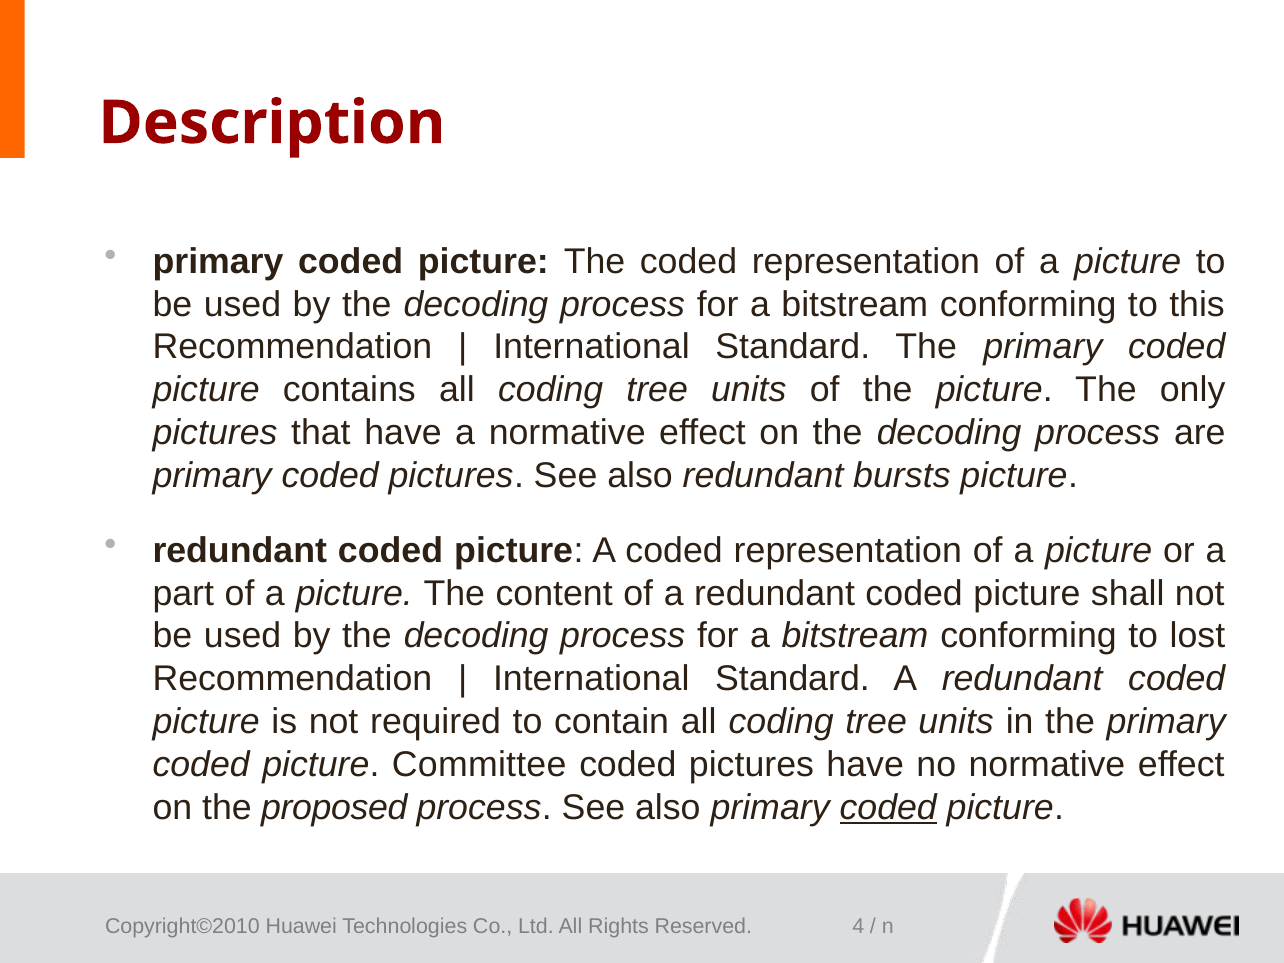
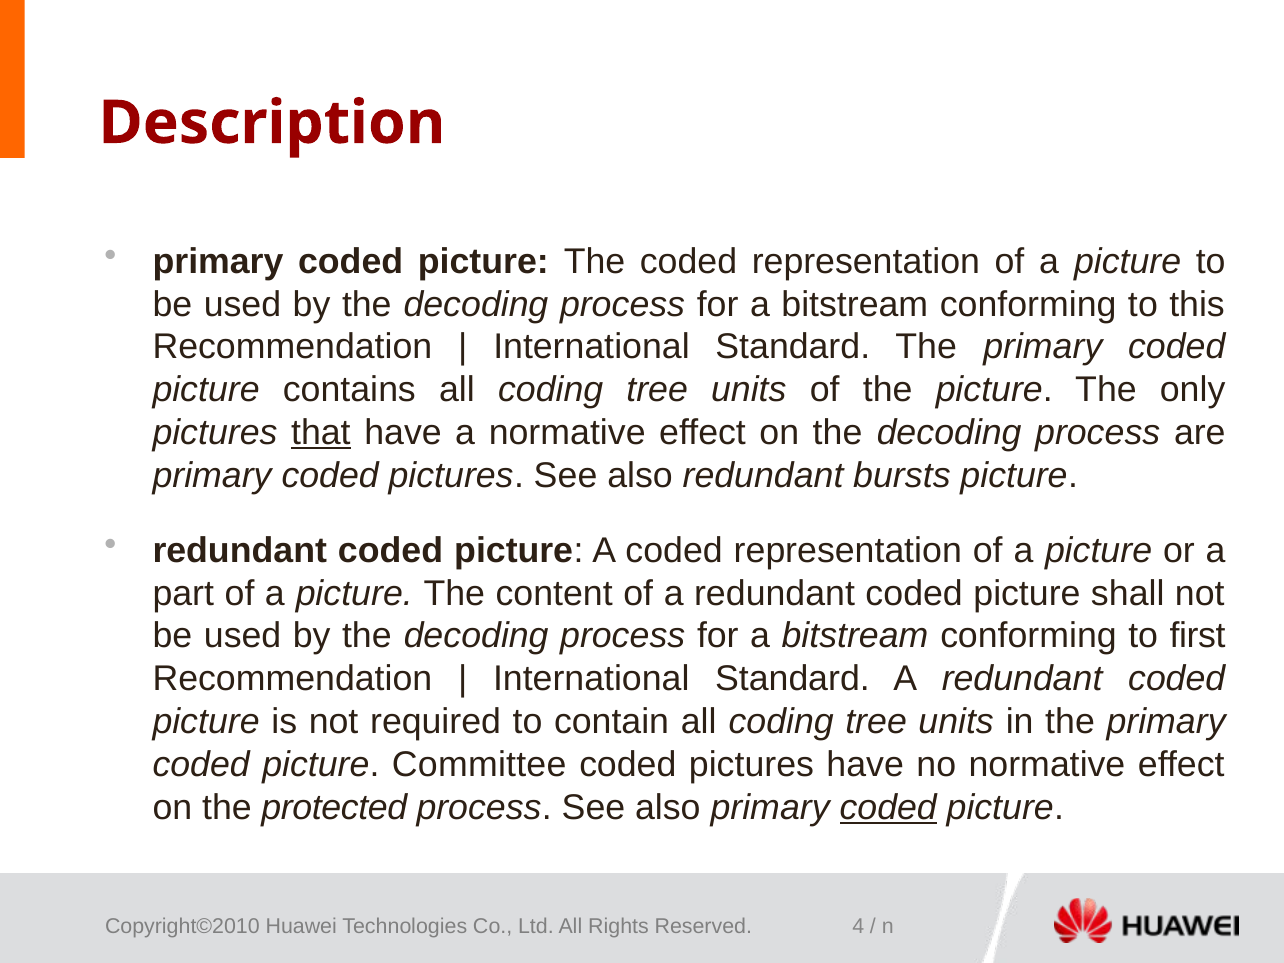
that underline: none -> present (321, 433)
lost: lost -> first (1198, 636)
proposed: proposed -> protected (334, 807)
